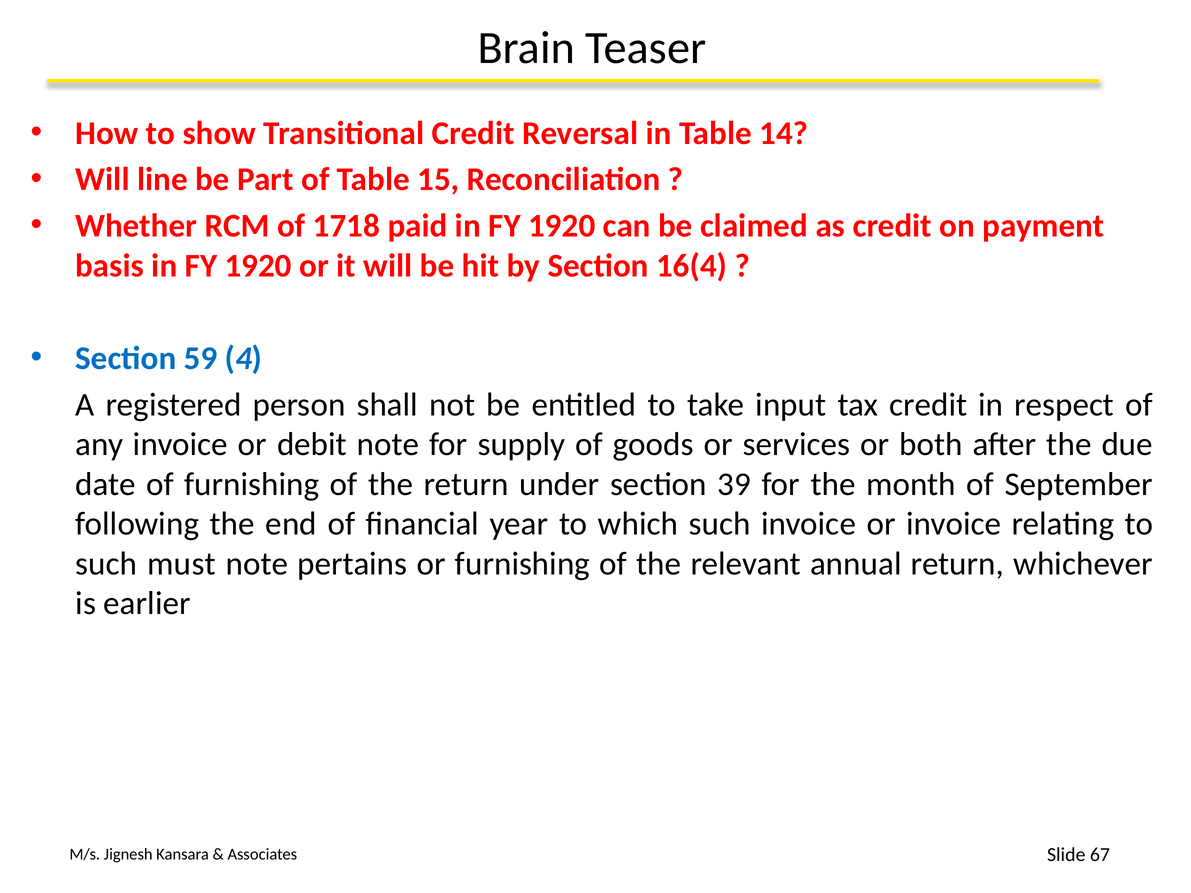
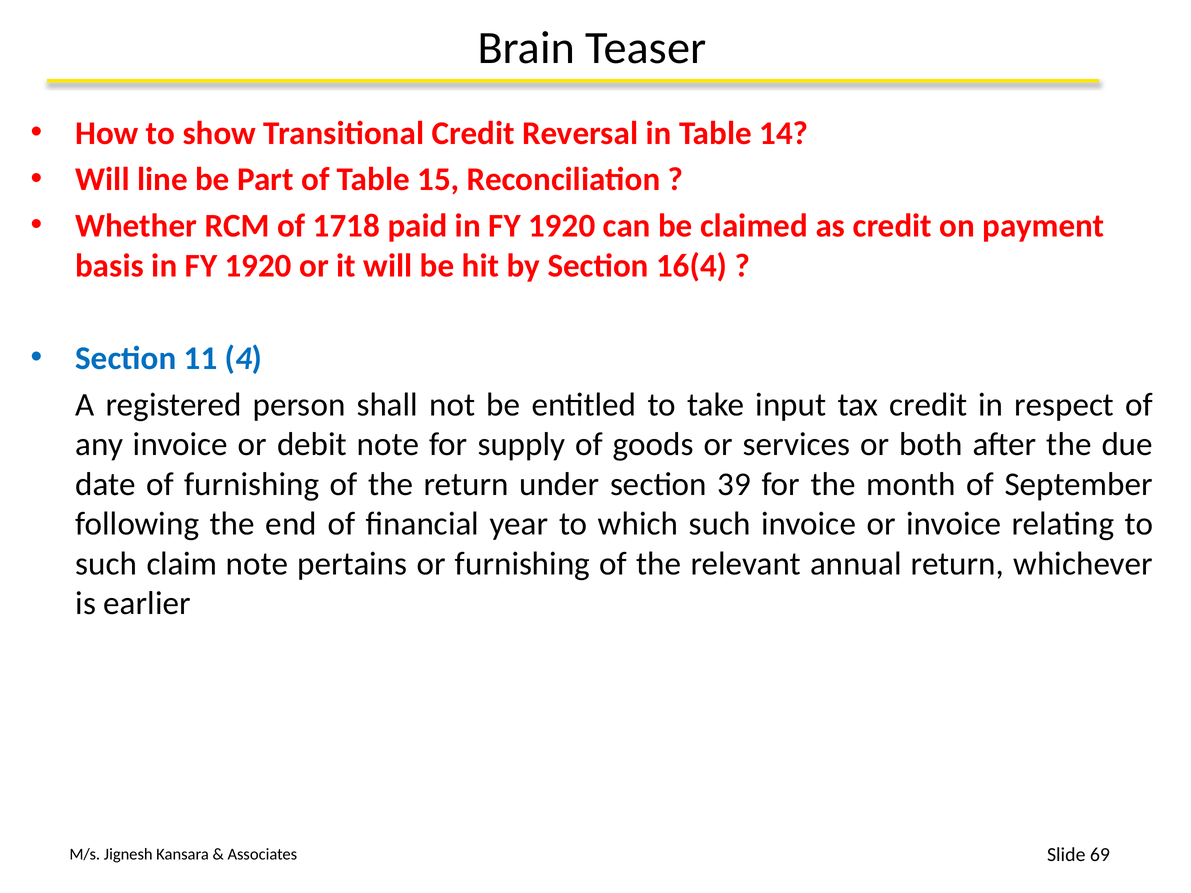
59: 59 -> 11 (201, 358)
must: must -> claim (182, 564)
67: 67 -> 69 (1100, 855)
